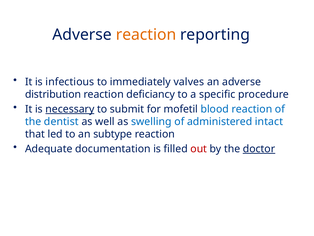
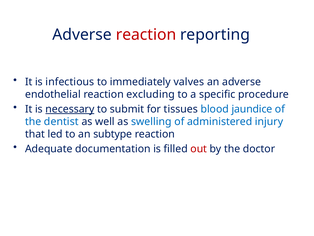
reaction colour: orange -> red (146, 35)
distribution: distribution -> endothelial (53, 94)
deficiancy: deficiancy -> excluding (151, 94)
mofetil: mofetil -> tissues (181, 109)
blood reaction: reaction -> jaundice (252, 109)
intact: intact -> injury (269, 121)
doctor underline: present -> none (259, 149)
